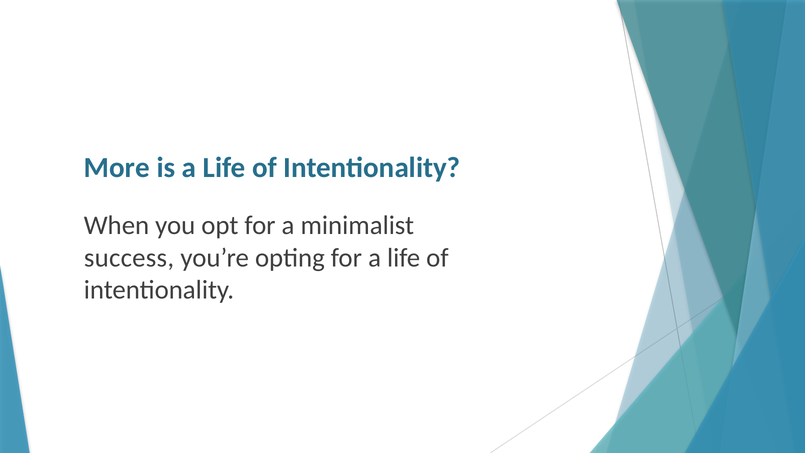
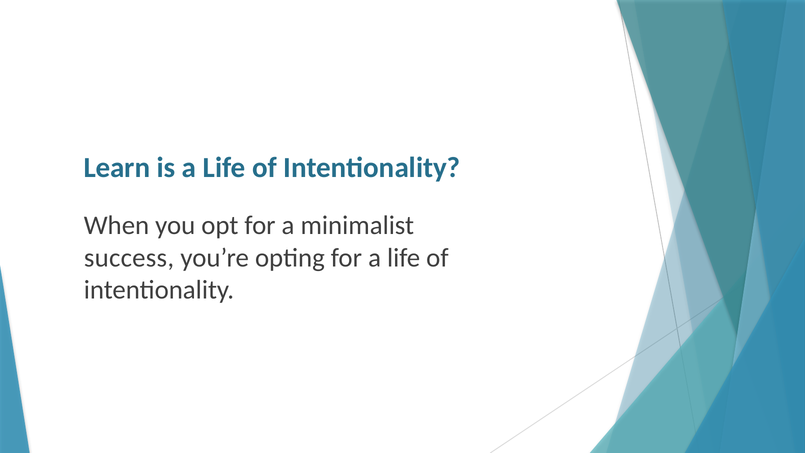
More: More -> Learn (117, 167)
